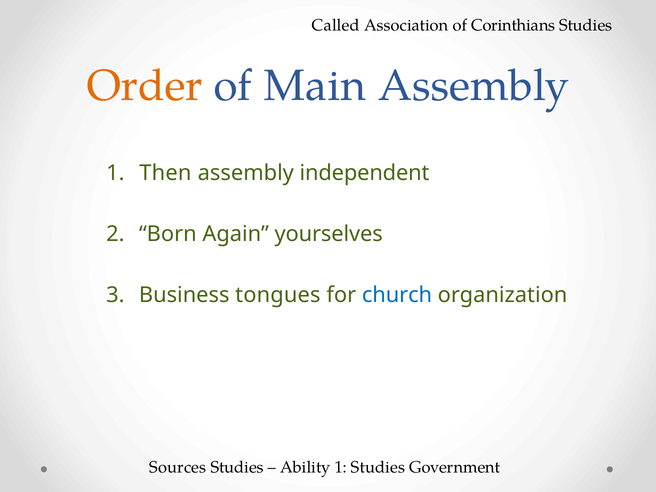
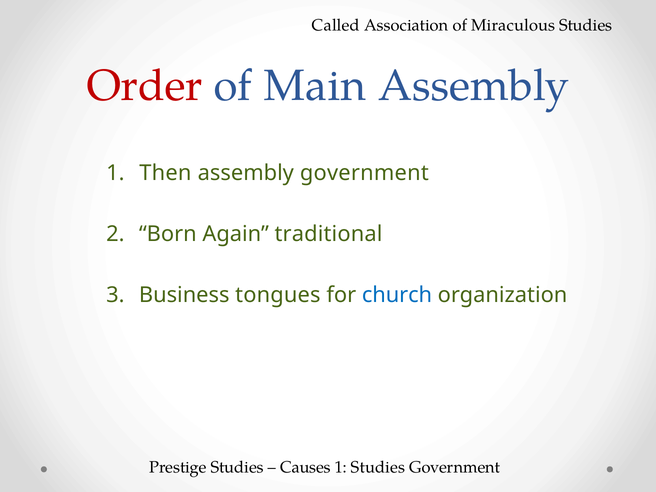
Corinthians: Corinthians -> Miraculous (513, 25)
Order colour: orange -> red (145, 86)
assembly independent: independent -> government (364, 173)
yourselves: yourselves -> traditional (329, 234)
Sources: Sources -> Prestige (178, 468)
Ability: Ability -> Causes (305, 468)
